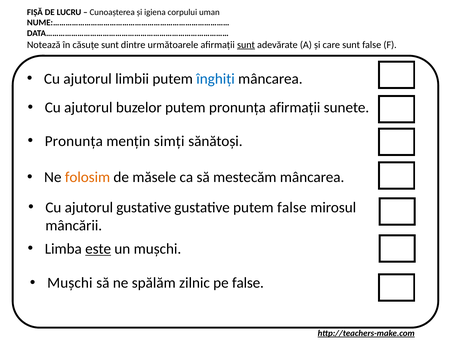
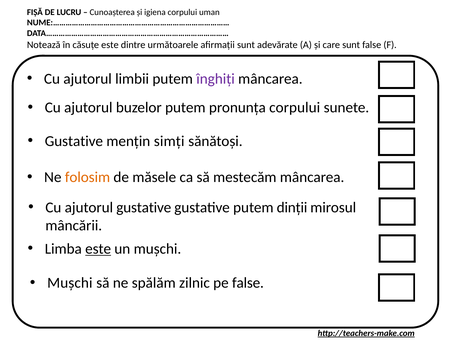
căsuțe sunt: sunt -> este (110, 45)
sunt underline: present -> none (246, 45)
înghiți colour: blue -> purple (216, 79)
pronunța afirmații: afirmații -> corpului (295, 108)
Pronunța: Pronunța -> Gustative (74, 141)
putem false: false -> dinții (292, 208)
